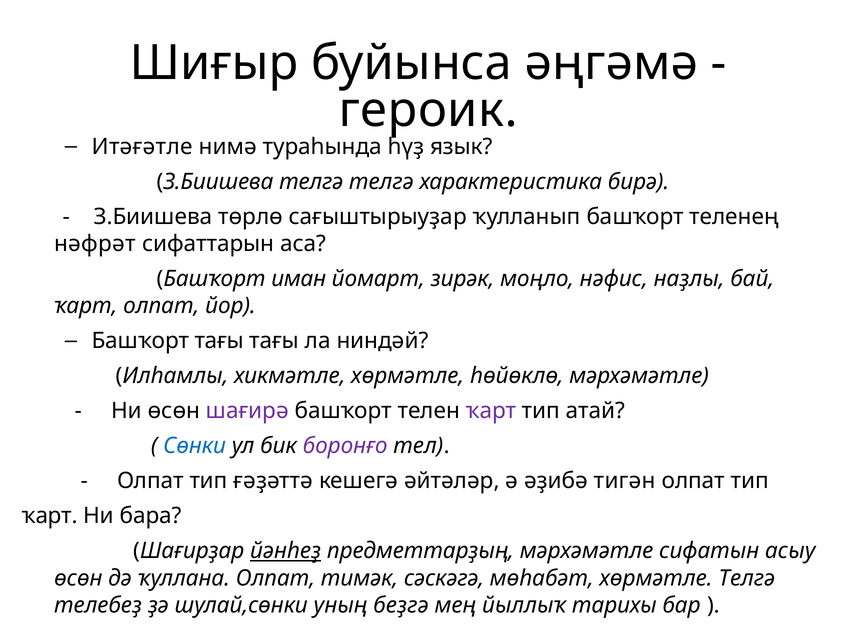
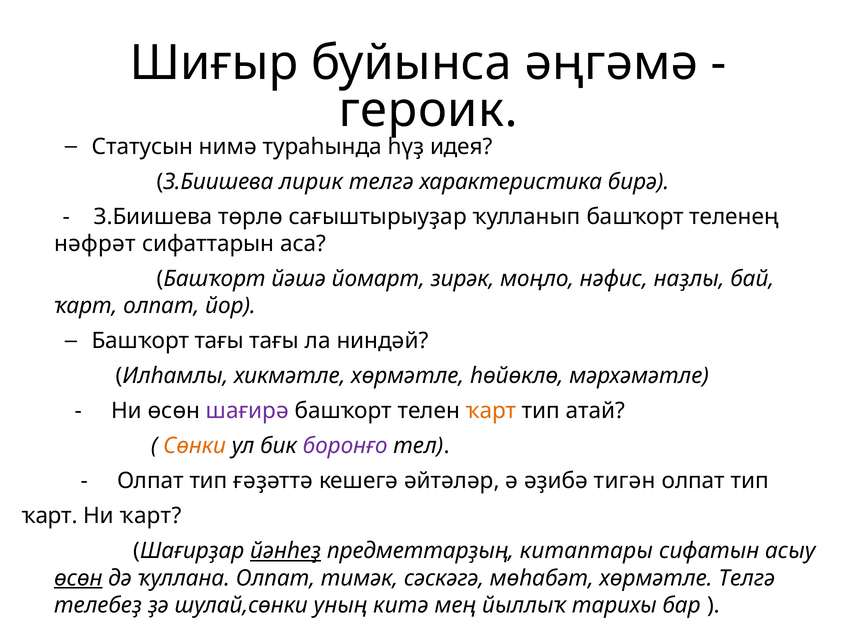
Итәғәтле: Итәғәтле -> Статусын (142, 147)
язык: язык -> идея (461, 147)
З.Биишева телгә: телгә -> лирик (311, 182)
иман: иман -> йәшә (299, 279)
ҡарт colour: purple -> orange (491, 411)
Сөнки colour: blue -> orange (195, 446)
Ни бара: бара -> ҡарт (151, 516)
предметтарҙың мәрхәмәтле: мәрхәмәтле -> китаптары (586, 551)
өсөн underline: none -> present (78, 578)
беҙгә: беҙгә -> китә (401, 605)
